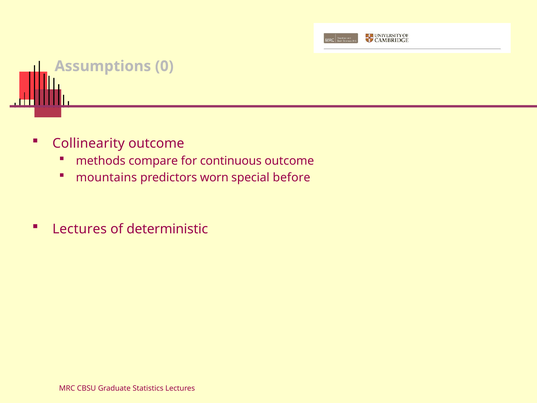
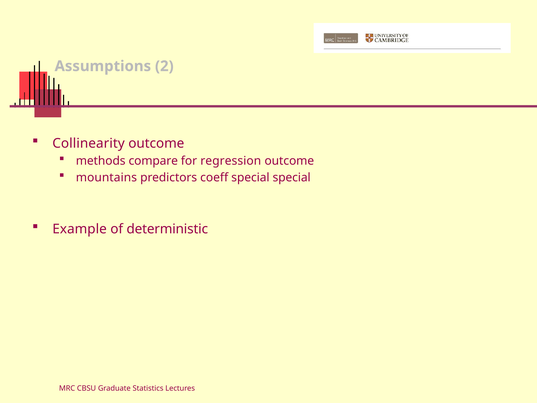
0: 0 -> 2 (164, 66)
continuous: continuous -> regression (231, 161)
worn: worn -> coeff (214, 177)
special before: before -> special (292, 177)
Lectures: Lectures -> Example (80, 229)
